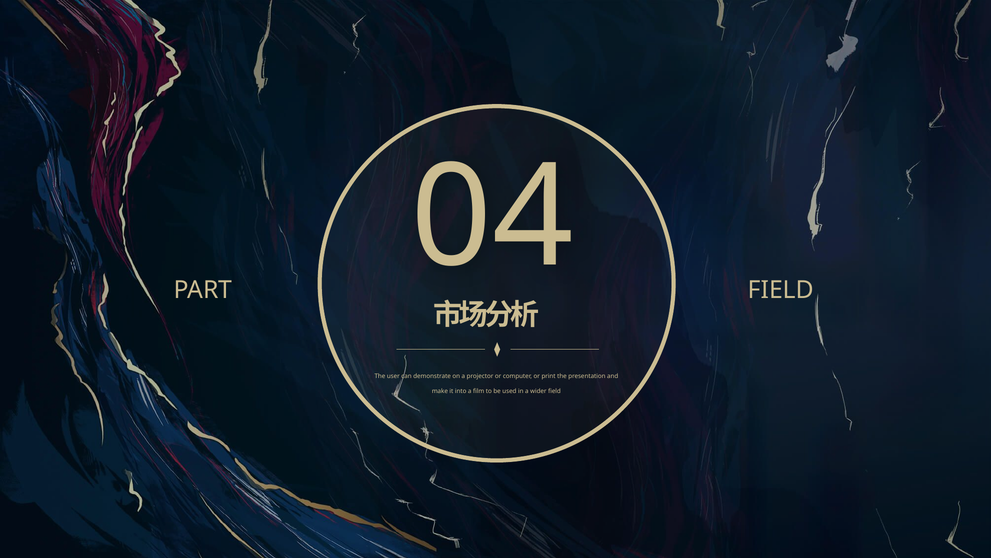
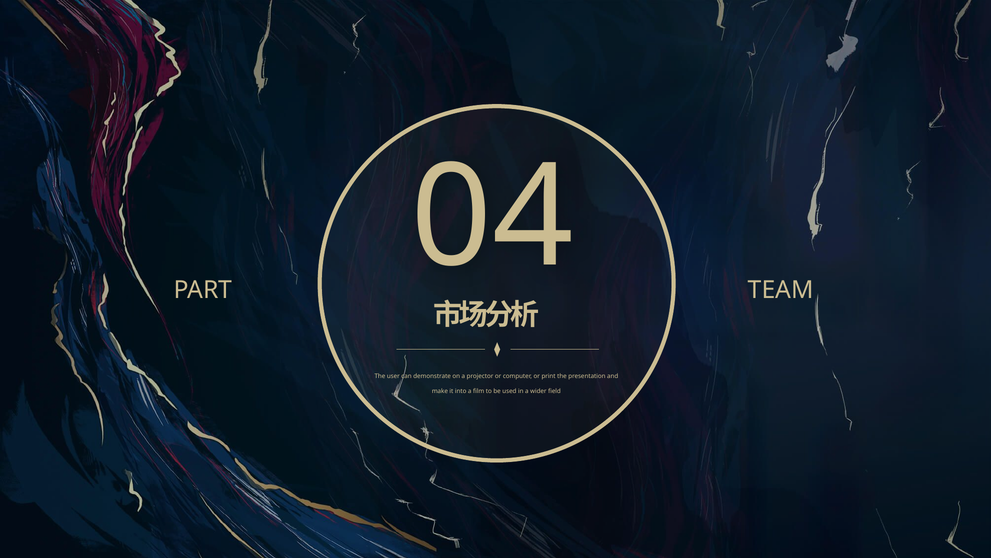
PART FIELD: FIELD -> TEAM (781, 290)
